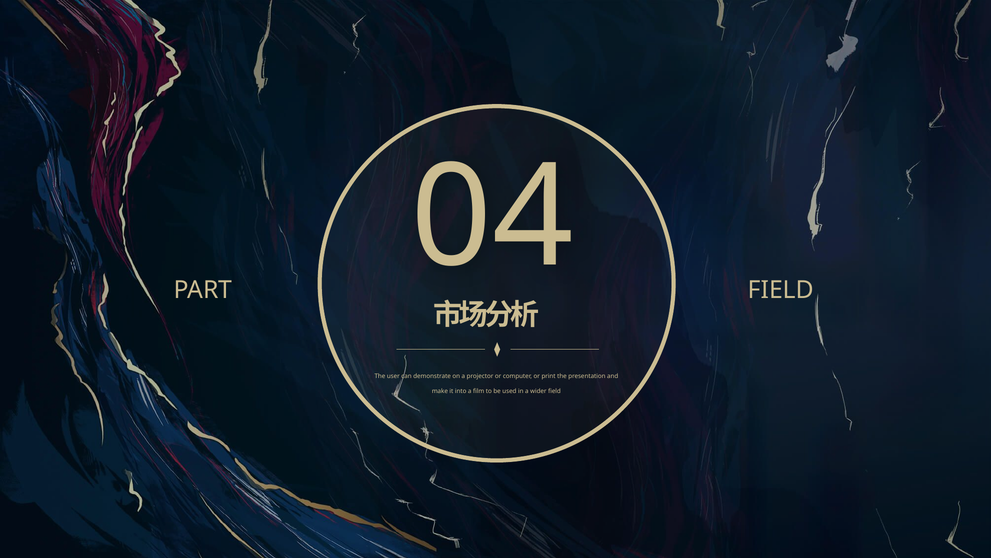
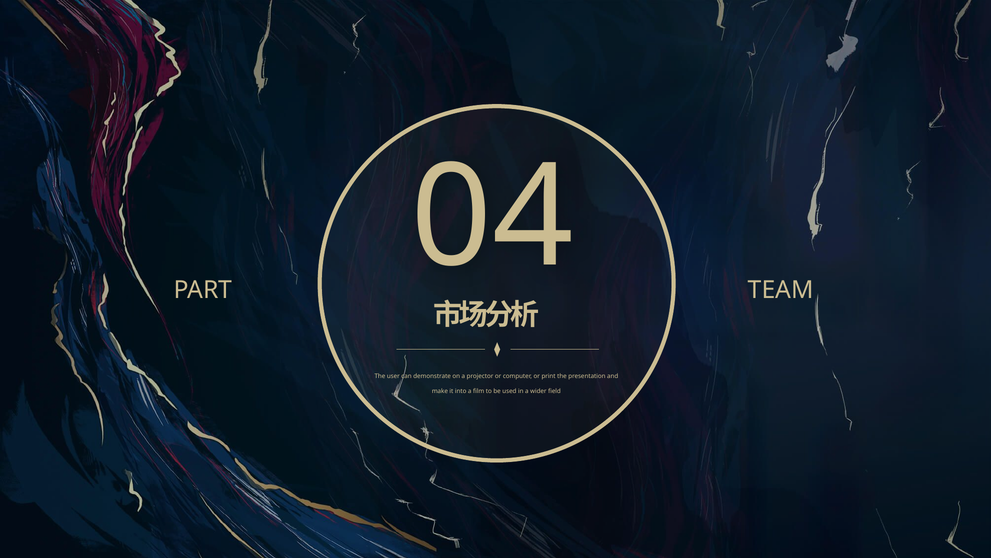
PART FIELD: FIELD -> TEAM (781, 290)
